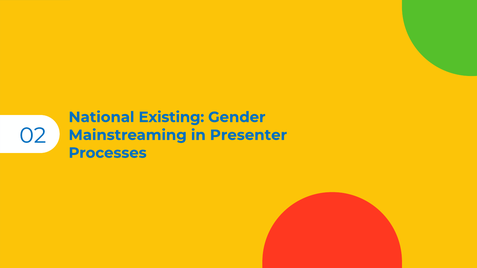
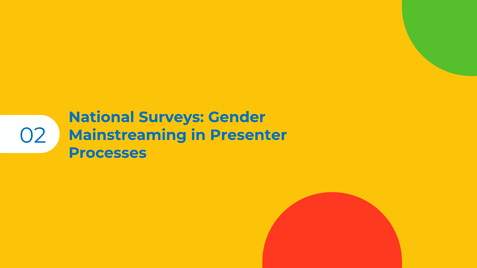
Existing: Existing -> Surveys (171, 117)
